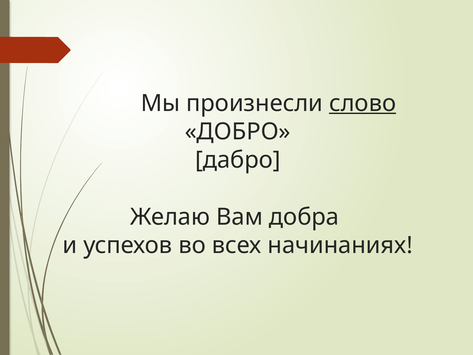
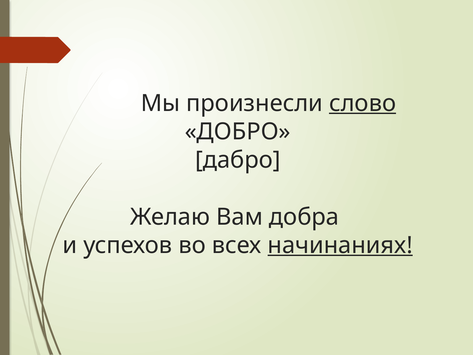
начинаниях underline: none -> present (340, 245)
